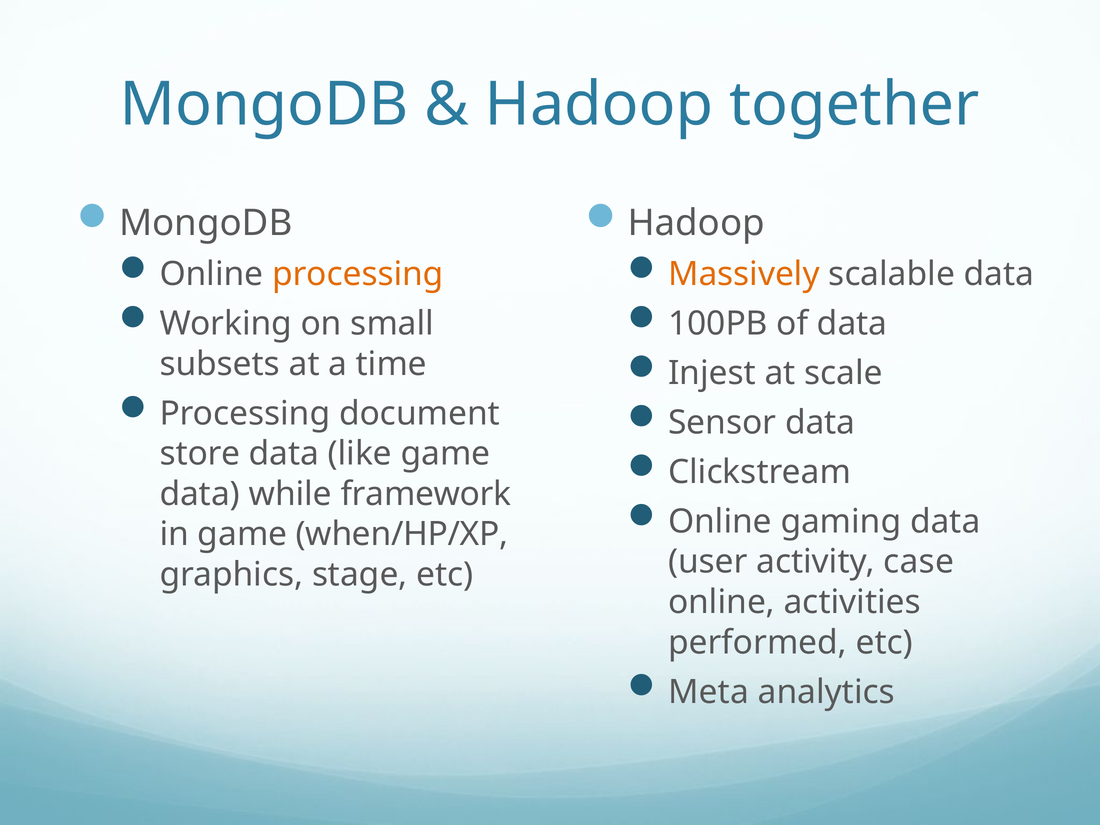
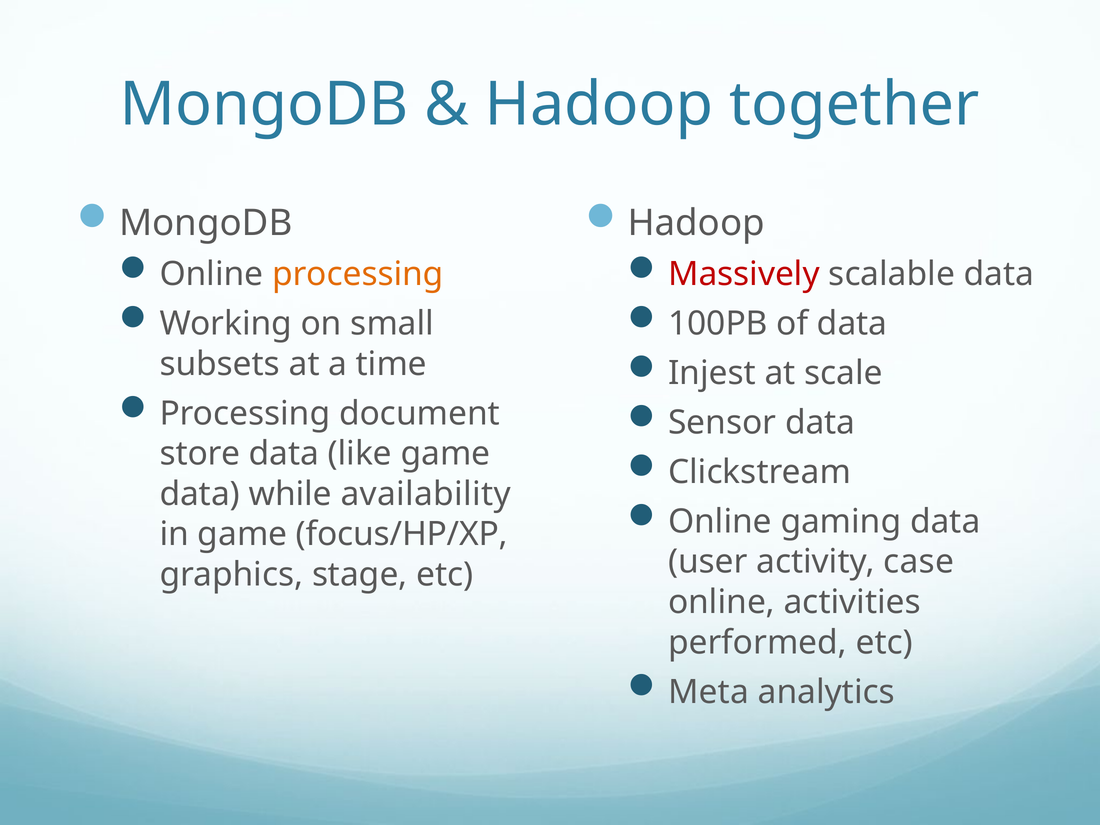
Massively colour: orange -> red (744, 274)
framework: framework -> availability (426, 494)
when/HP/XP: when/HP/XP -> focus/HP/XP (402, 534)
